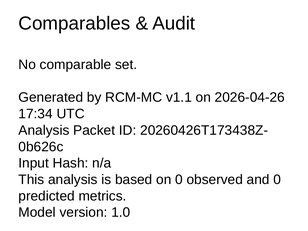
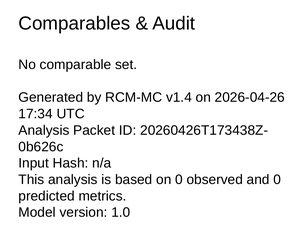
v1.1: v1.1 -> v1.4 (179, 97)
